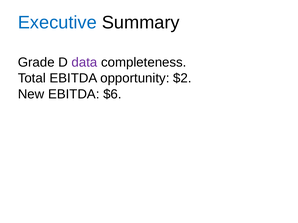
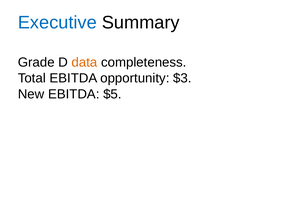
data colour: purple -> orange (84, 62)
$2: $2 -> $3 (182, 78)
$6: $6 -> $5 (112, 94)
